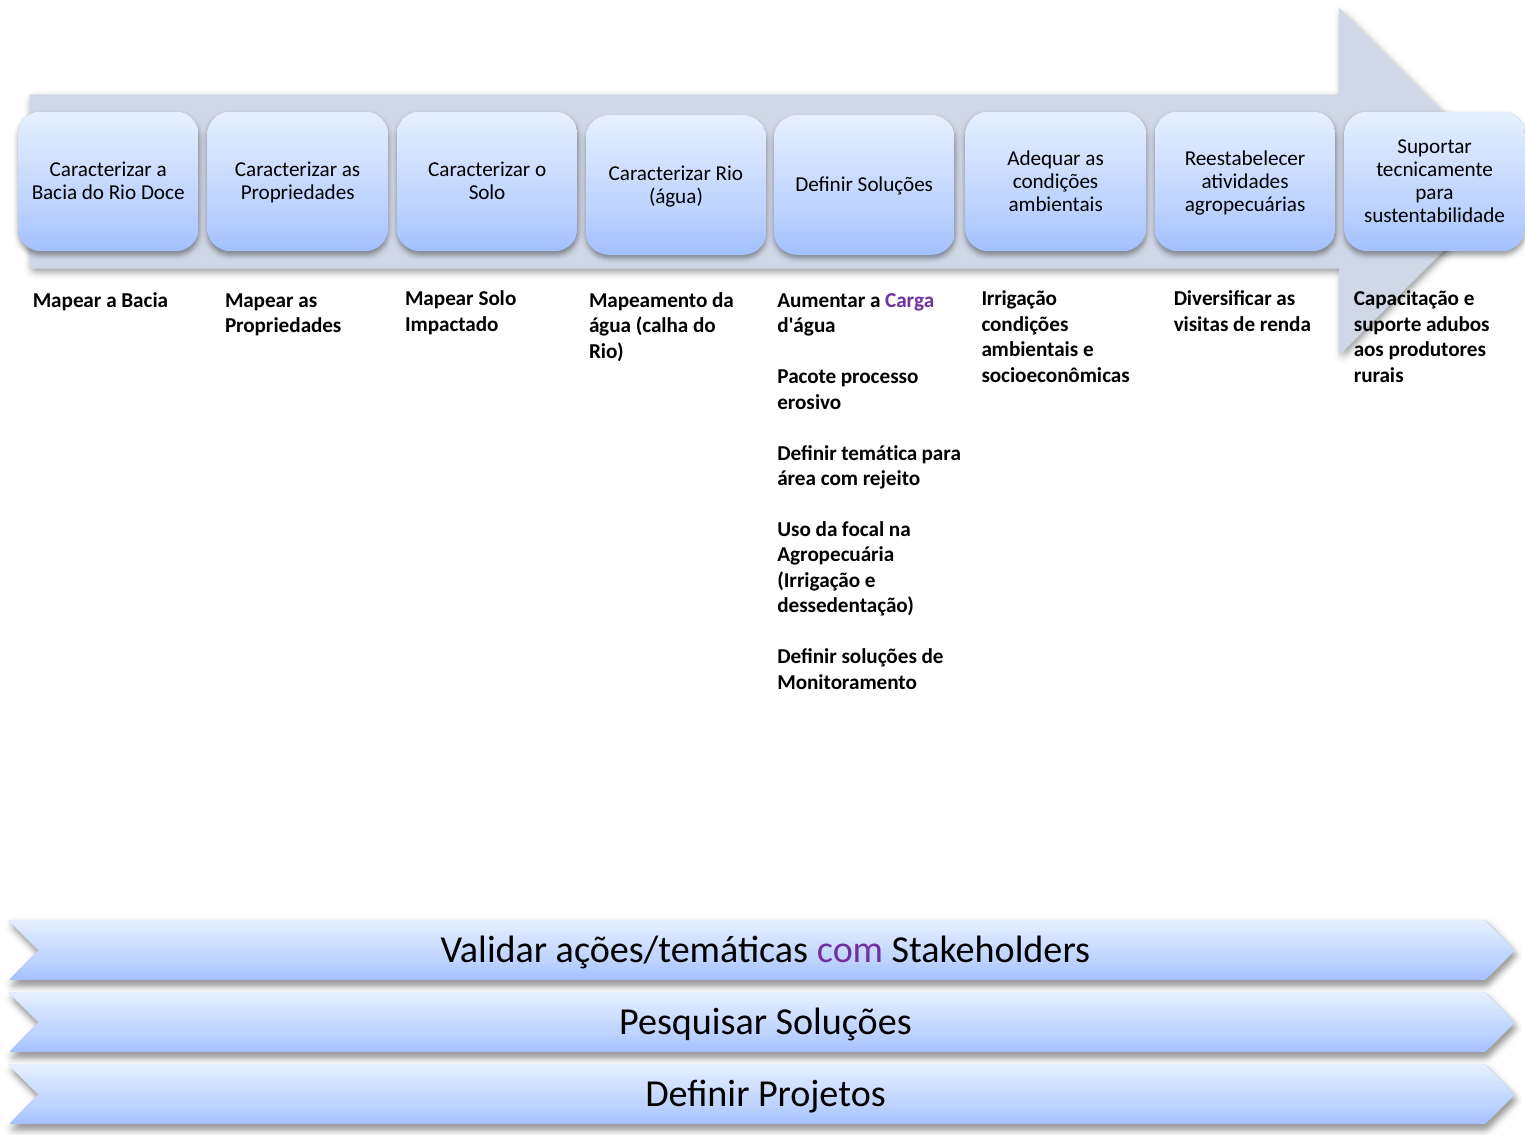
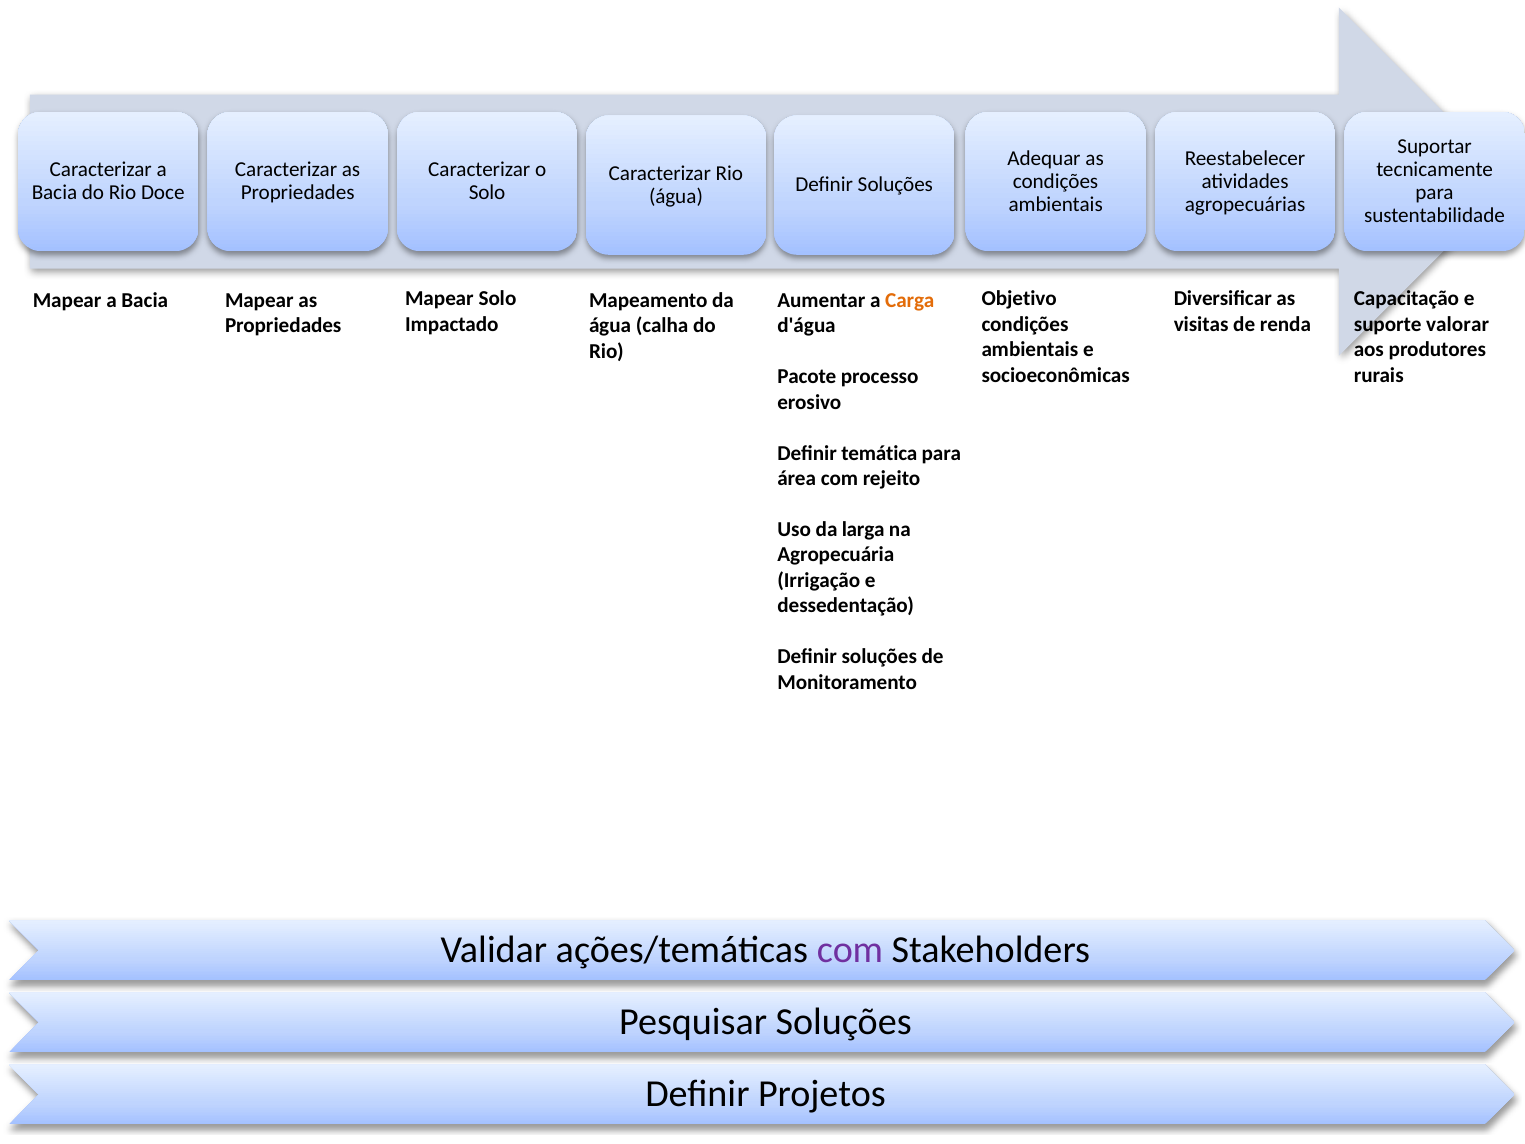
Irrigação: Irrigação -> Objetivo (1019, 299)
Carga colour: purple -> orange (910, 300)
adubos: adubos -> valorar (1458, 324)
focal: focal -> larga (863, 529)
